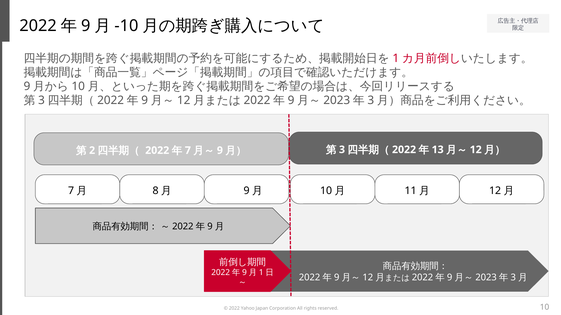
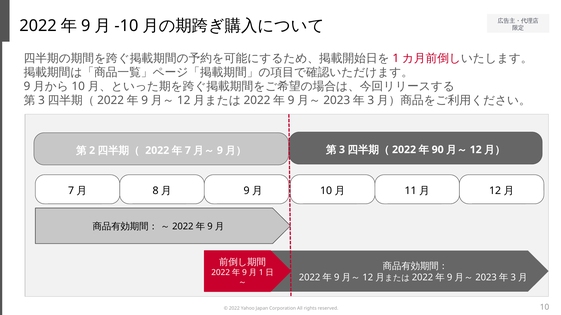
13: 13 -> 90 (438, 150)
